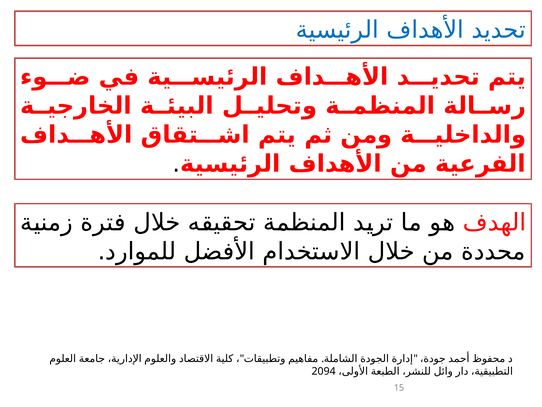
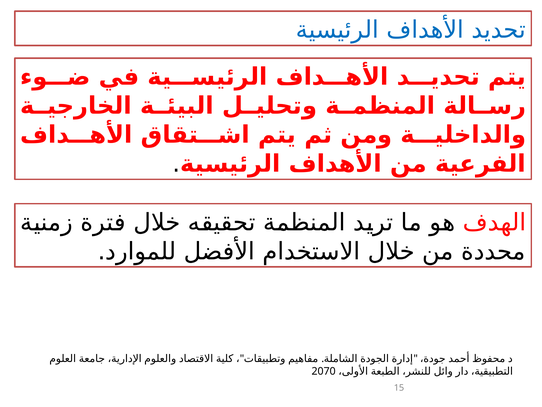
2094: 2094 -> 2070 (324, 371)
